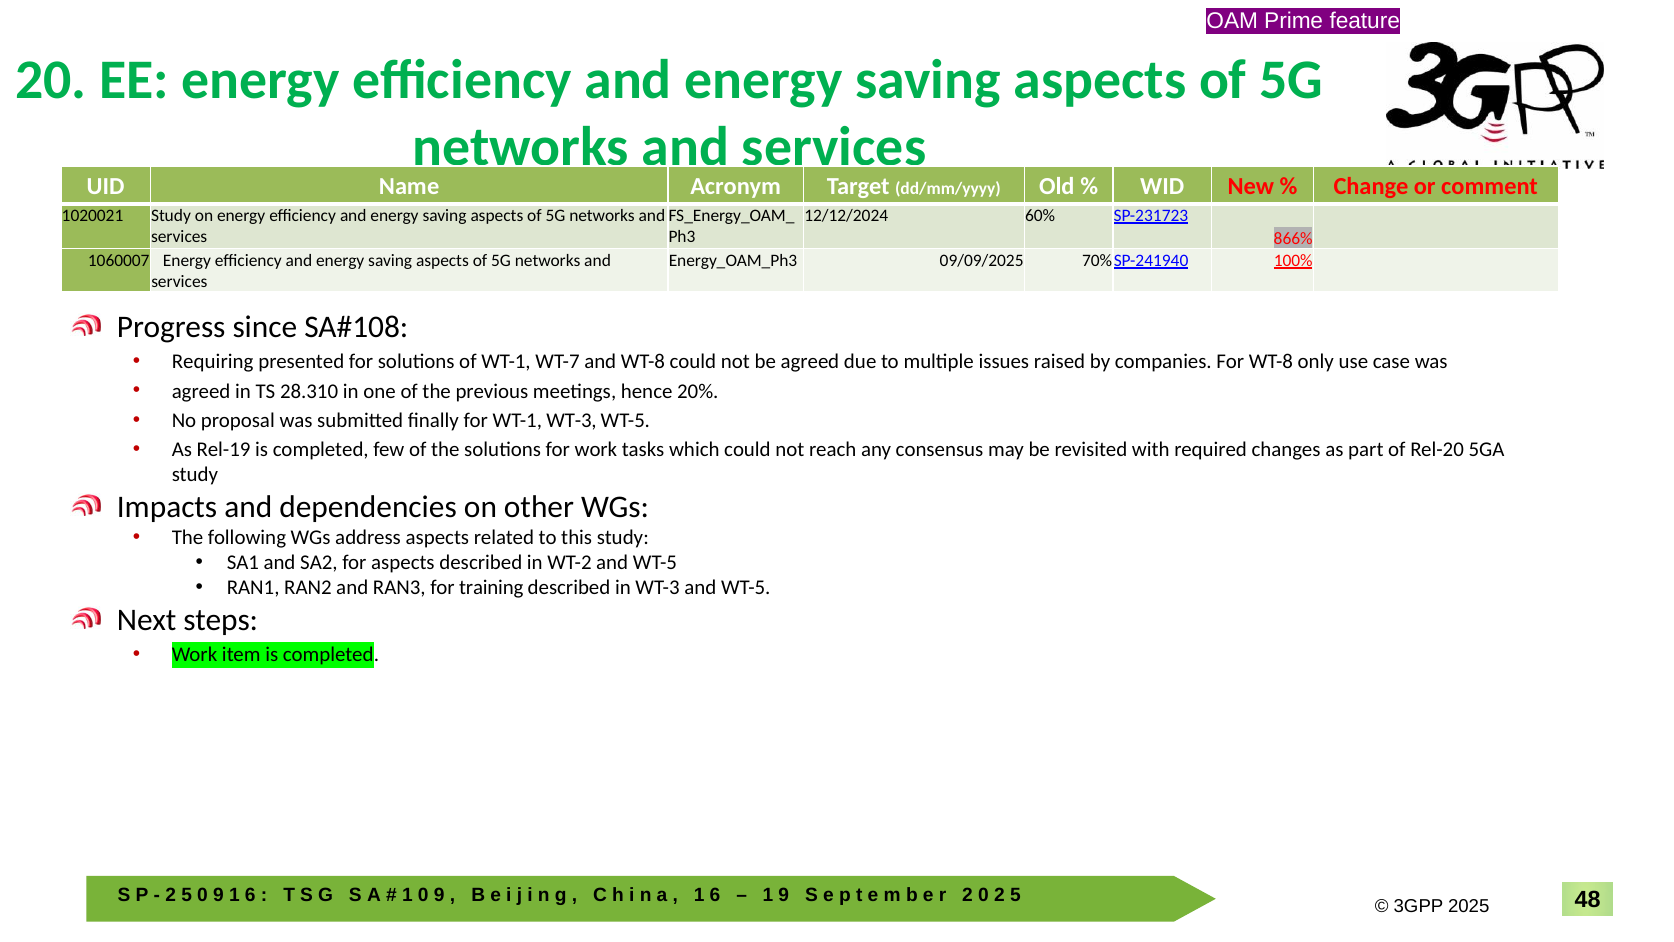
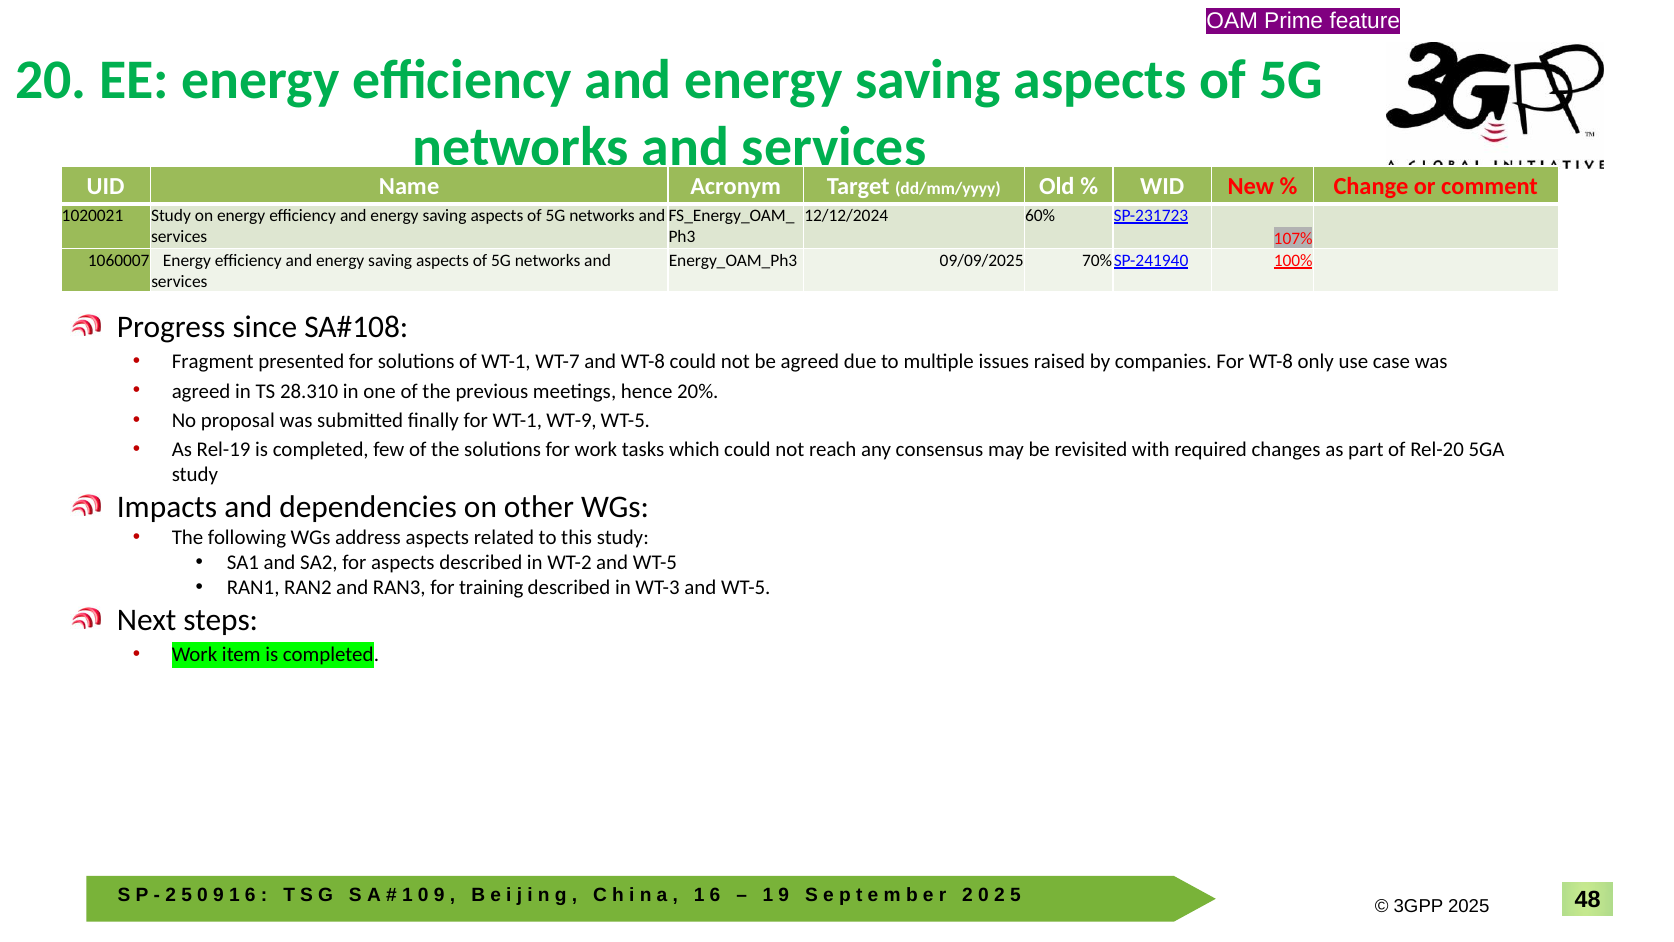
866%: 866% -> 107% (1293, 238)
Requiring: Requiring -> Fragment (213, 362)
WT-1 WT-3: WT-3 -> WT-9 (572, 420)
